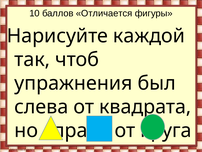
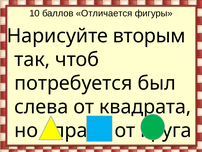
каждой: каждой -> вторым (149, 36)
упражнения: упражнения -> потребуется (73, 83)
